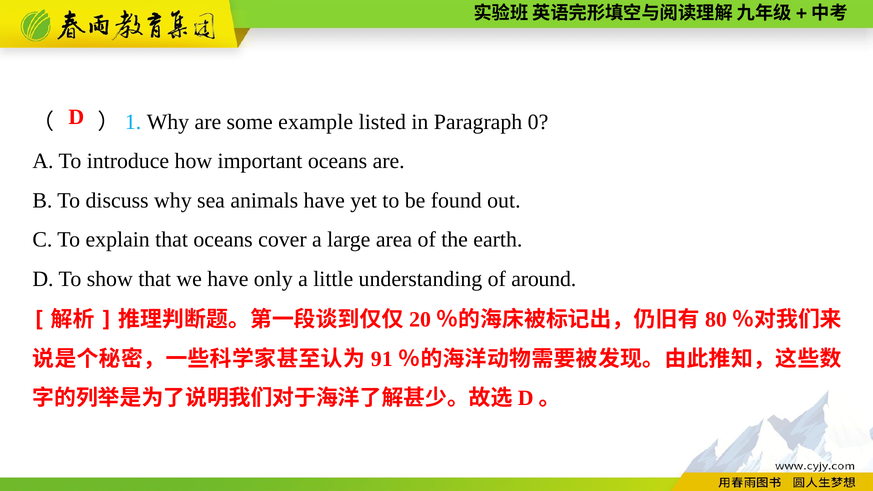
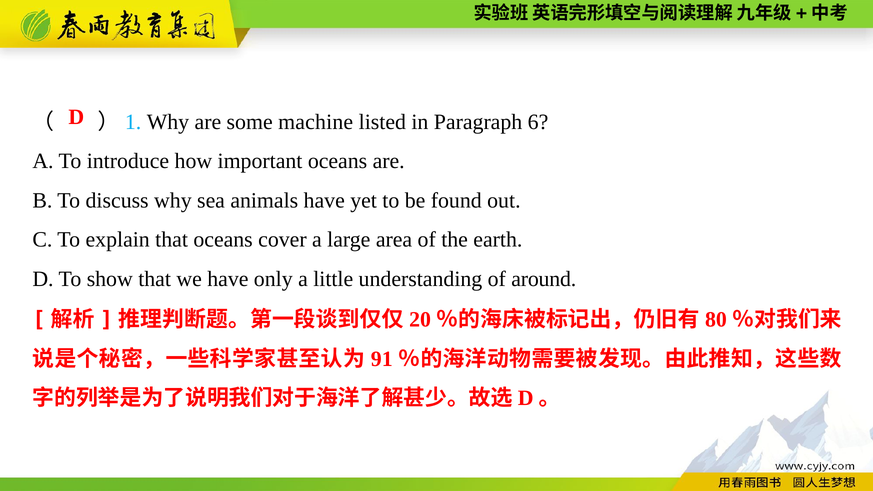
example: example -> machine (316, 122)
0: 0 -> 6 (538, 122)
